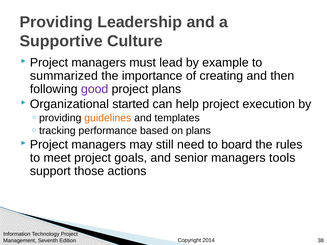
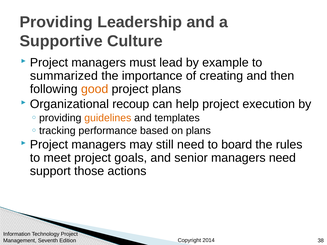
good colour: purple -> orange (95, 89)
started: started -> recoup (131, 104)
managers tools: tools -> need (282, 158)
